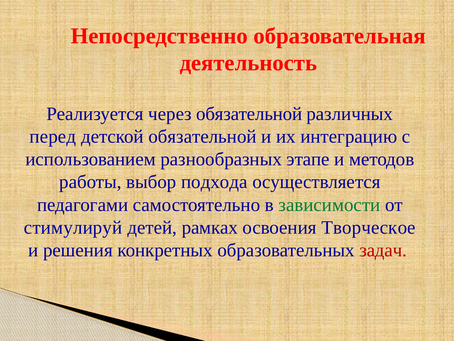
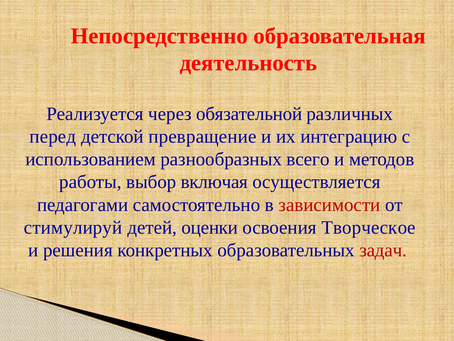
детской обязательной: обязательной -> превращение (202, 136)
этапе: этапе -> всего (308, 159)
подхода: подхода -> включая (214, 182)
зависимости colour: green -> red (329, 204)
рамках: рамках -> оценки (210, 227)
